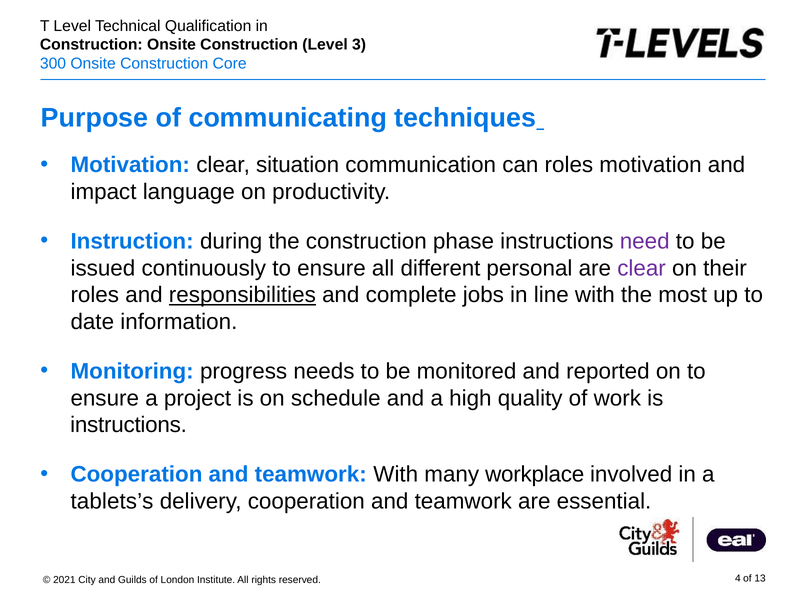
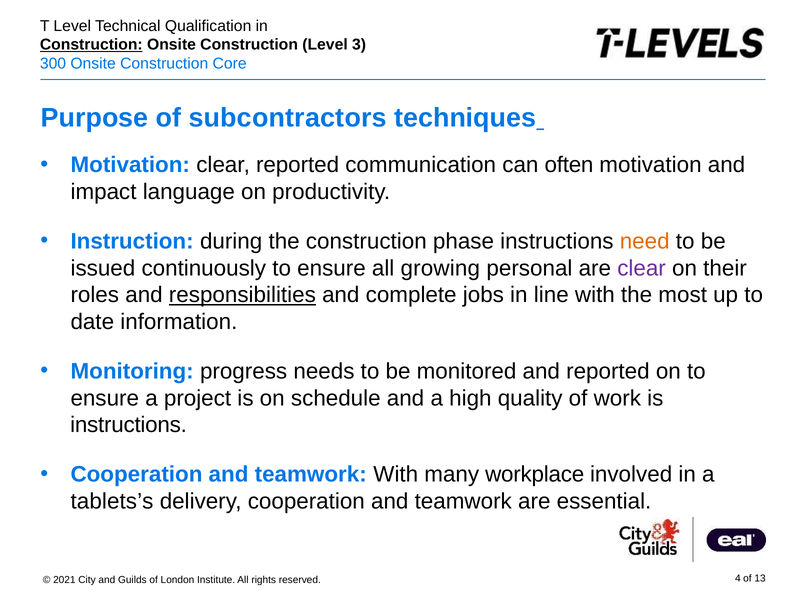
Construction underline: none -> present (91, 45)
communicating: communicating -> subcontractors (288, 118)
clear situation: situation -> reported (298, 165)
can roles: roles -> often (569, 165)
need colour: purple -> orange (645, 241)
different: different -> growing (440, 268)
